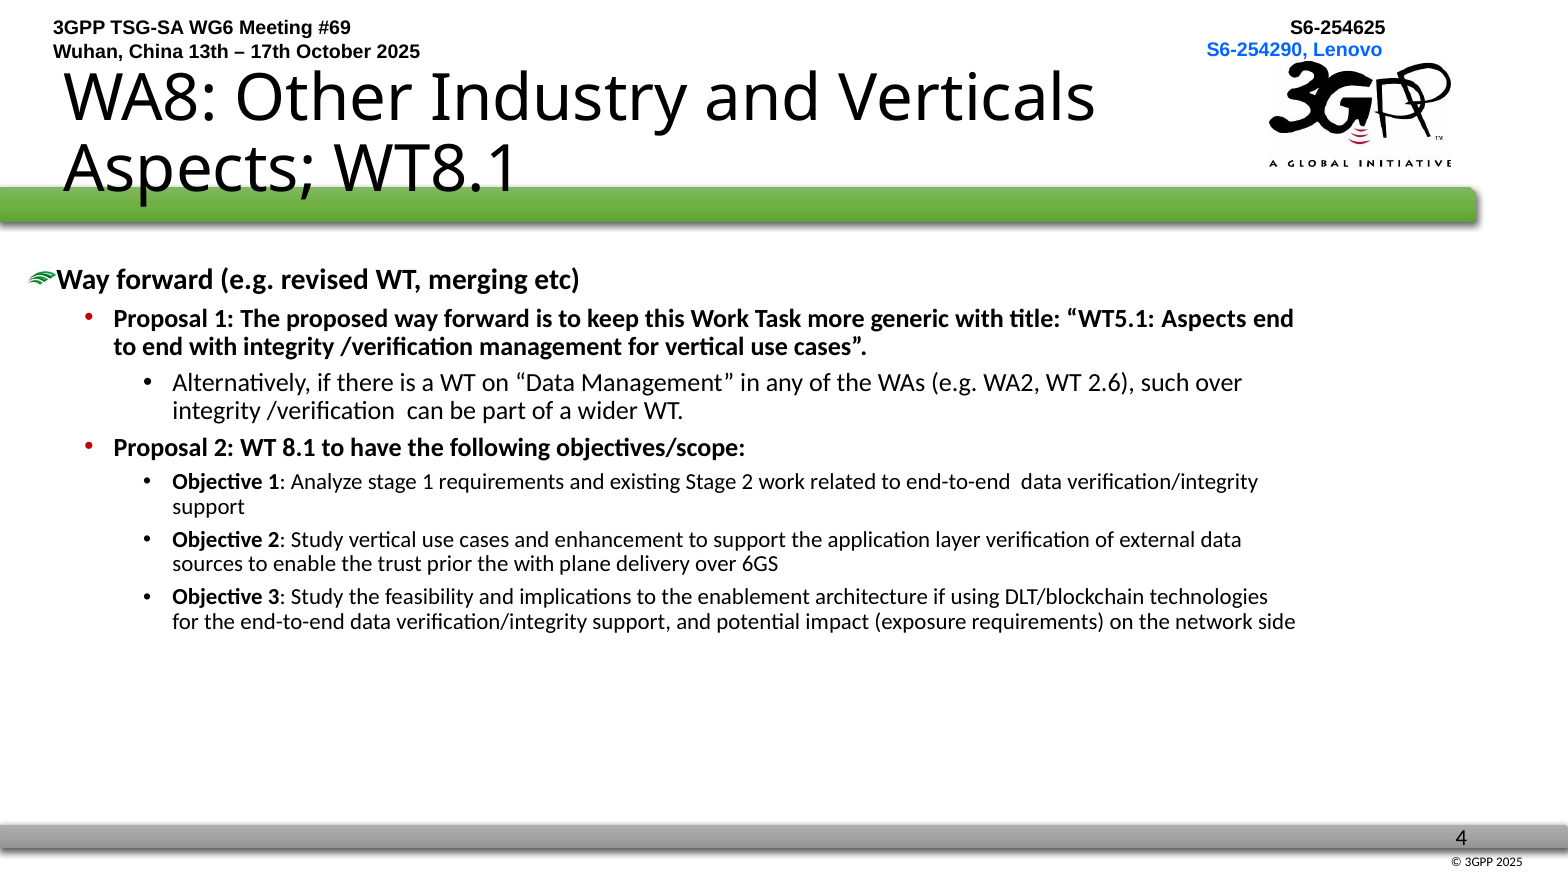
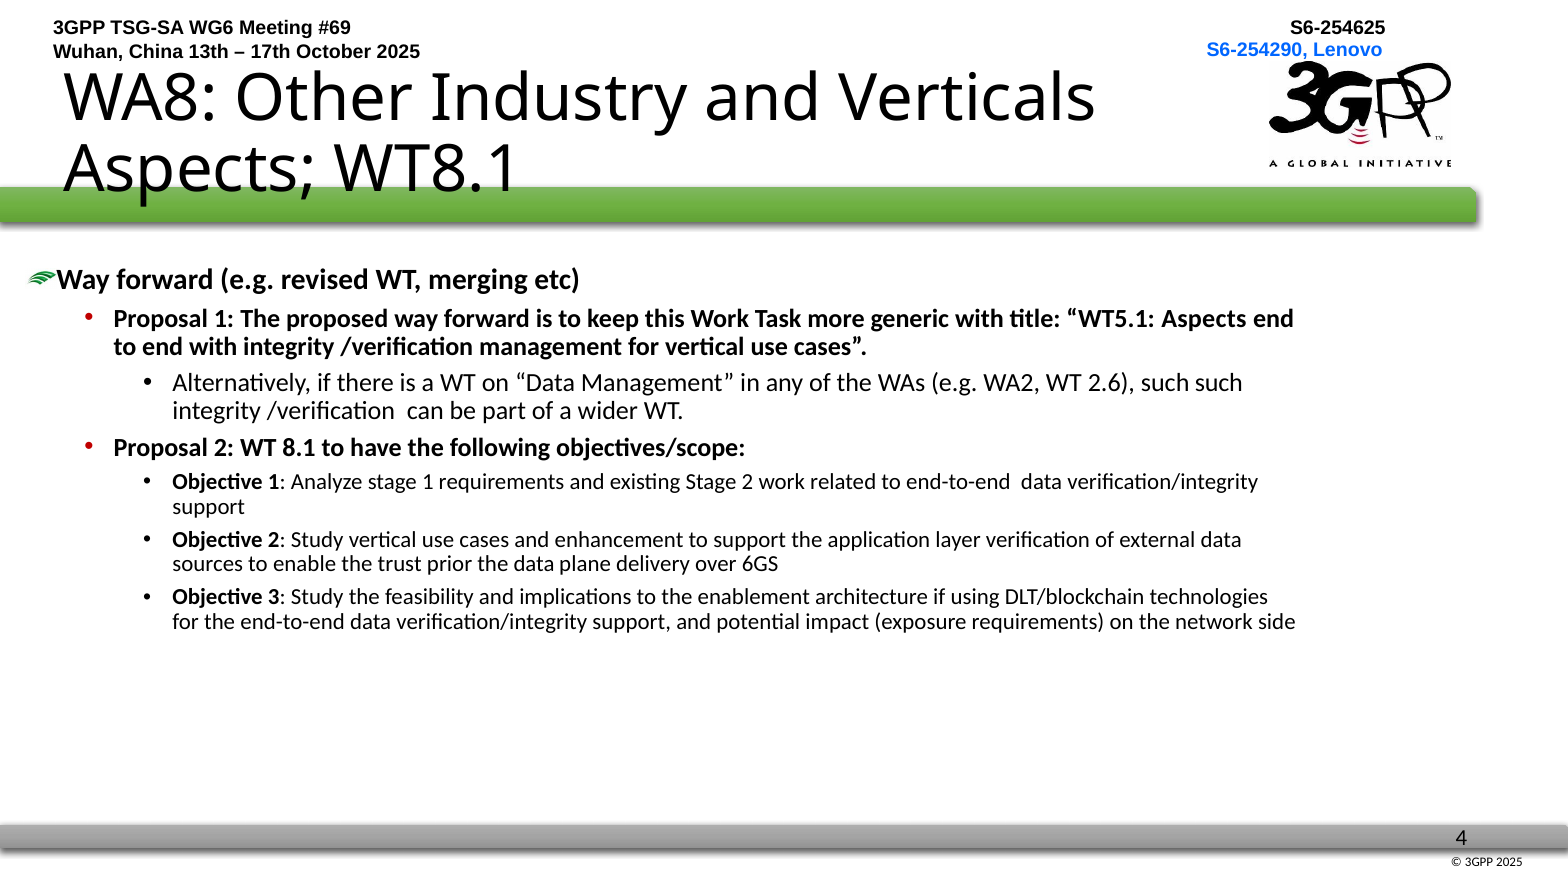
such over: over -> such (1219, 383)
the with: with -> data (534, 564)
